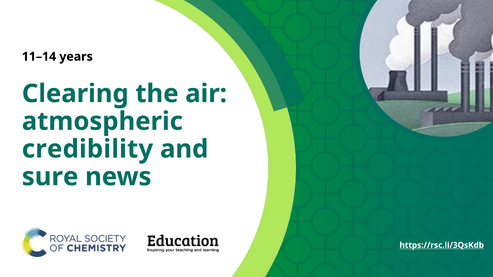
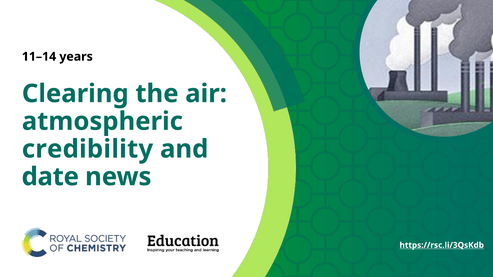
sure: sure -> date (50, 177)
